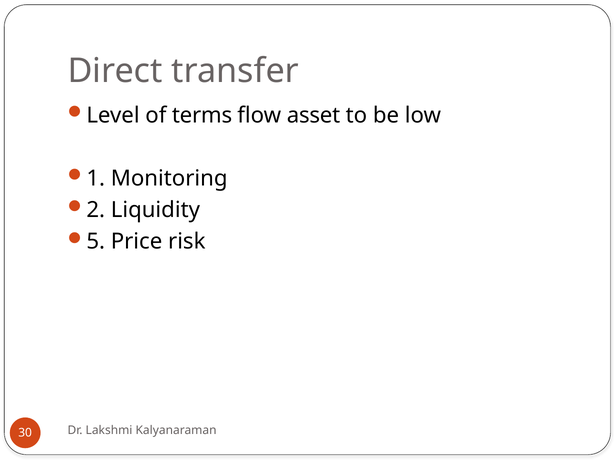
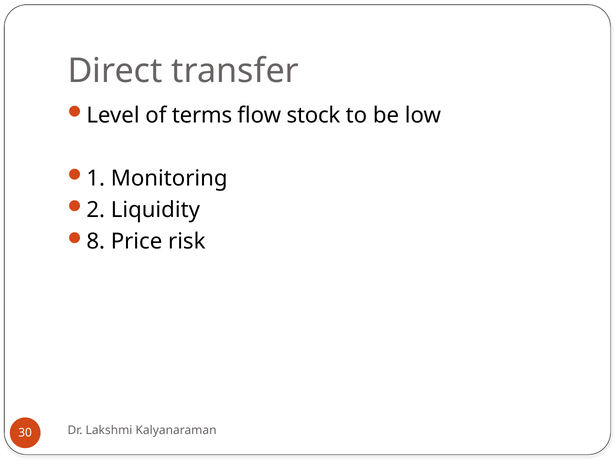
asset: asset -> stock (313, 115)
5: 5 -> 8 (96, 242)
